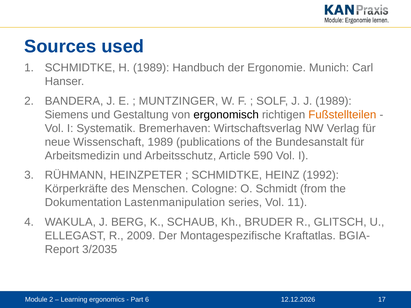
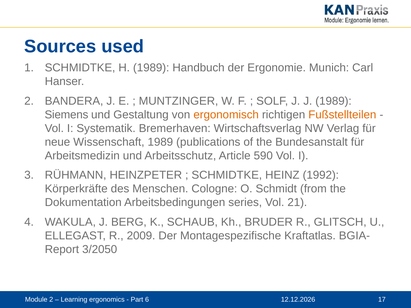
ergonomisch colour: black -> orange (226, 115)
Lastenmanipulation: Lastenmanipulation -> Arbeitsbedingungen (175, 203)
11: 11 -> 21 (297, 203)
3/2035: 3/2035 -> 3/2050 (100, 250)
